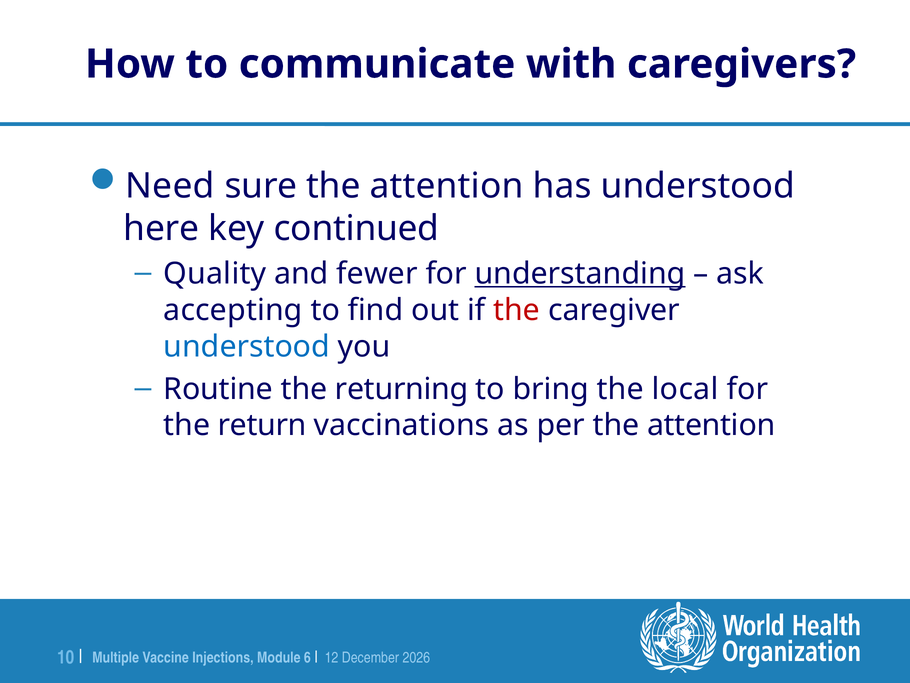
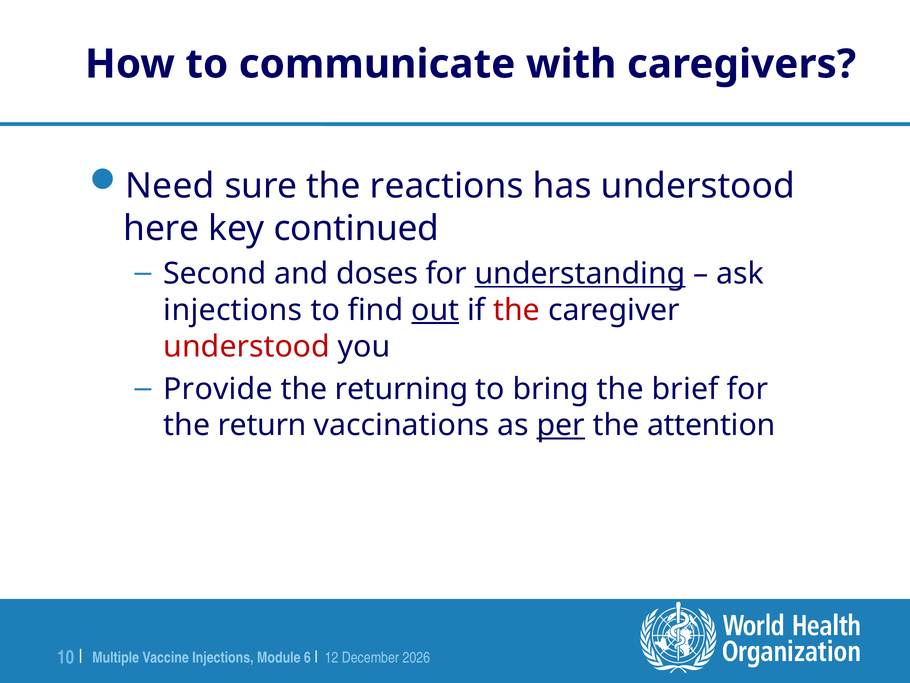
sure the attention: attention -> reactions (447, 186)
Quality: Quality -> Second (215, 273)
fewer: fewer -> doses (377, 273)
accepting: accepting -> injections (233, 310)
out underline: none -> present (435, 310)
understood colour: blue -> red (247, 346)
Routine: Routine -> Provide (218, 389)
local: local -> brief (685, 389)
per underline: none -> present (561, 425)
